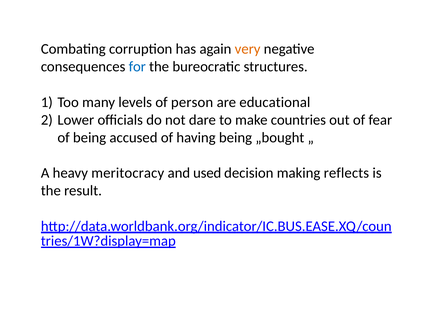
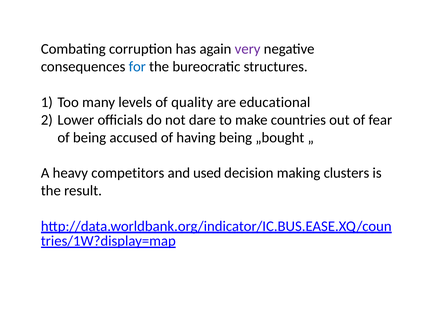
very colour: orange -> purple (248, 49)
person: person -> quality (192, 102)
meritocracy: meritocracy -> competitors (128, 173)
reflects: reflects -> clusters (346, 173)
